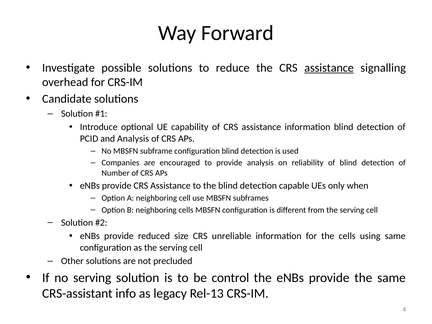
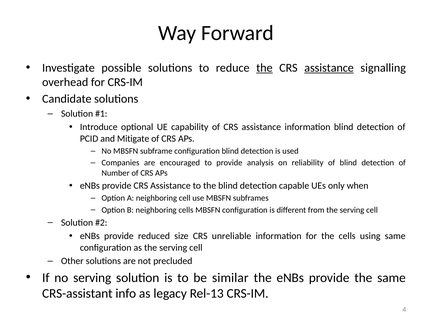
the underline: none -> present (264, 68)
and Analysis: Analysis -> Mitigate (133, 139)
control: control -> similar (230, 278)
